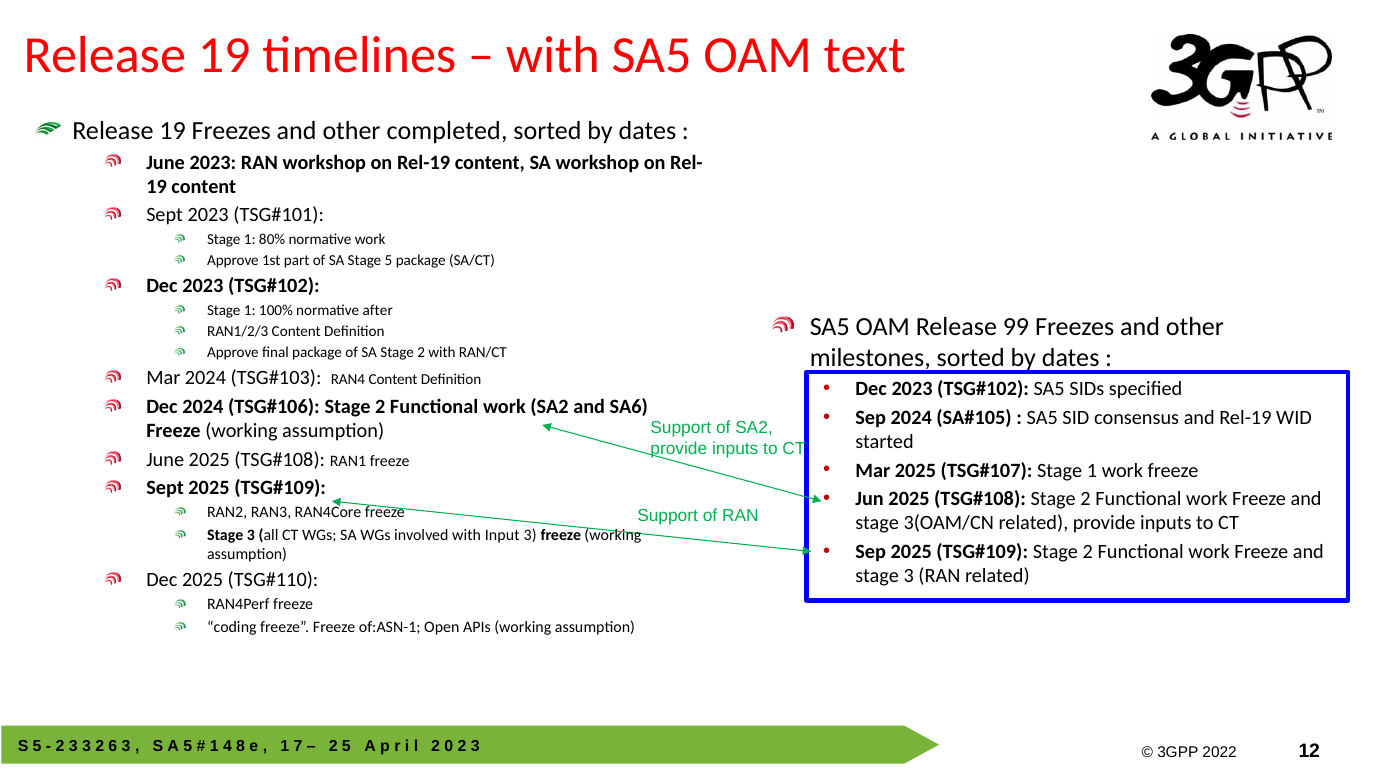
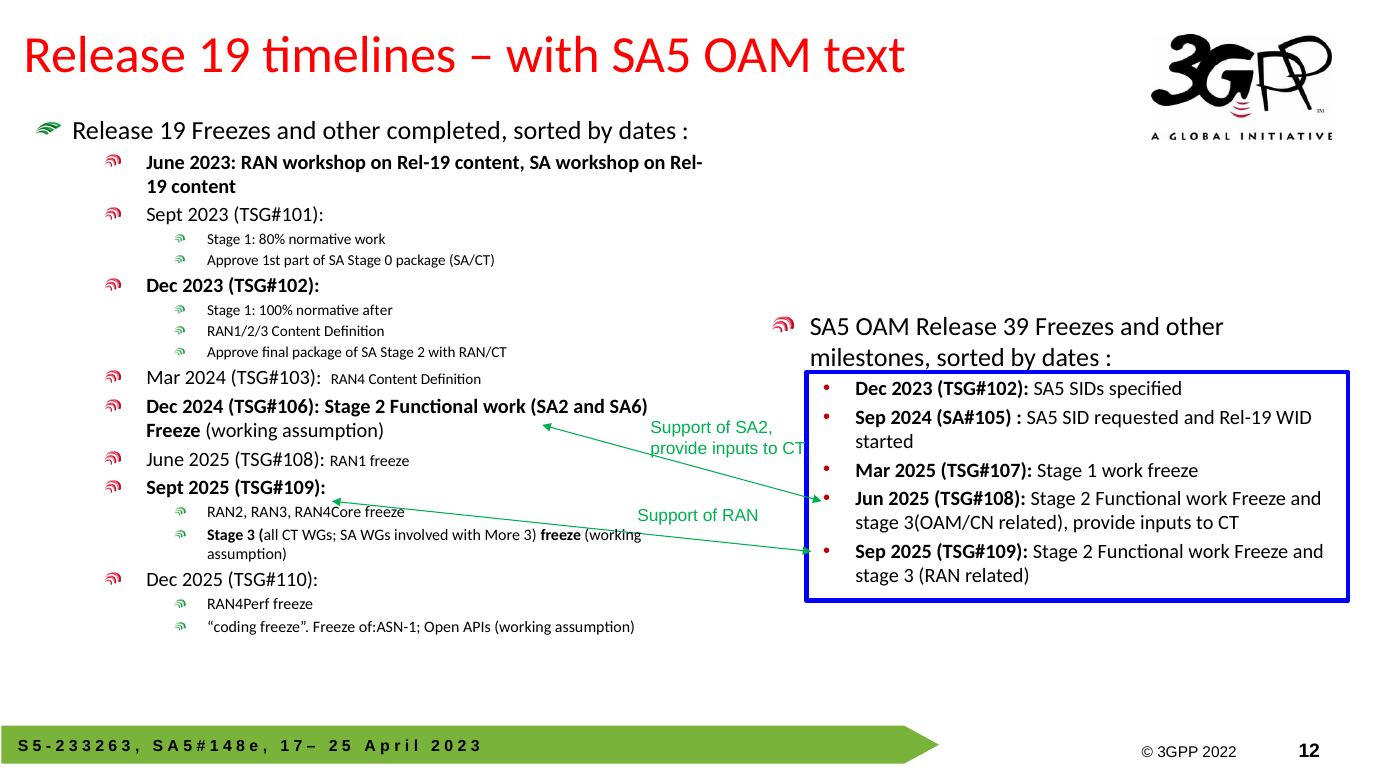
Stage 5: 5 -> 0 (389, 260)
99: 99 -> 39 (1016, 326)
consensus: consensus -> requested (1137, 418)
Input: Input -> More (502, 535)
